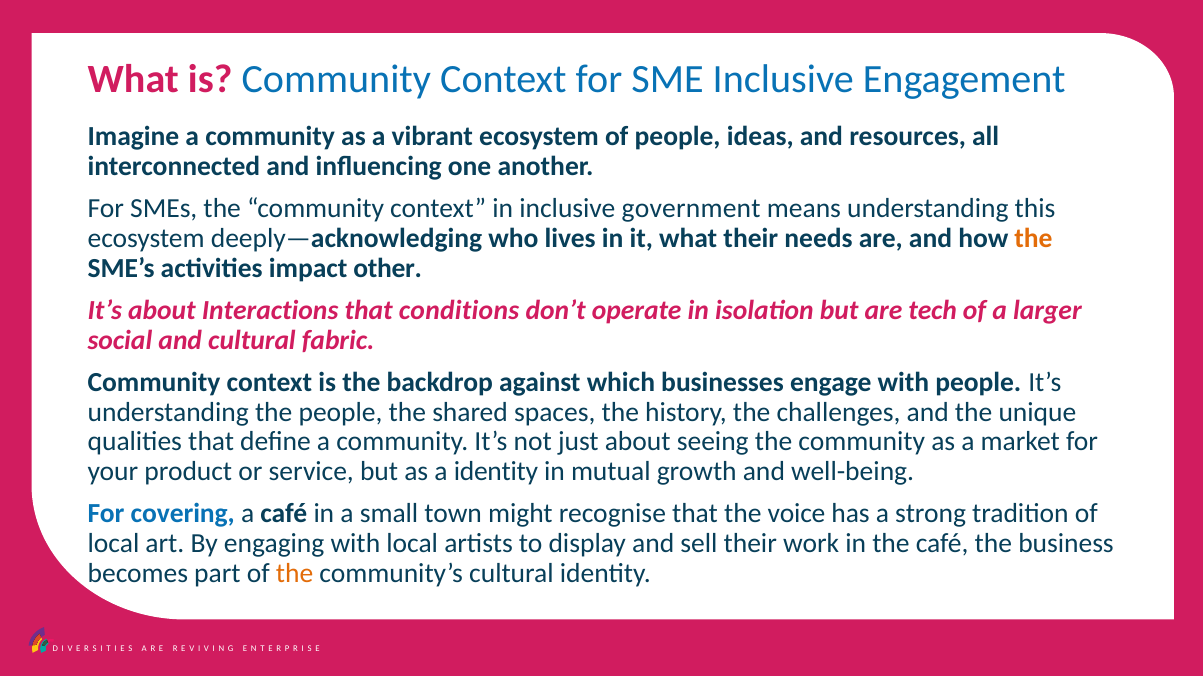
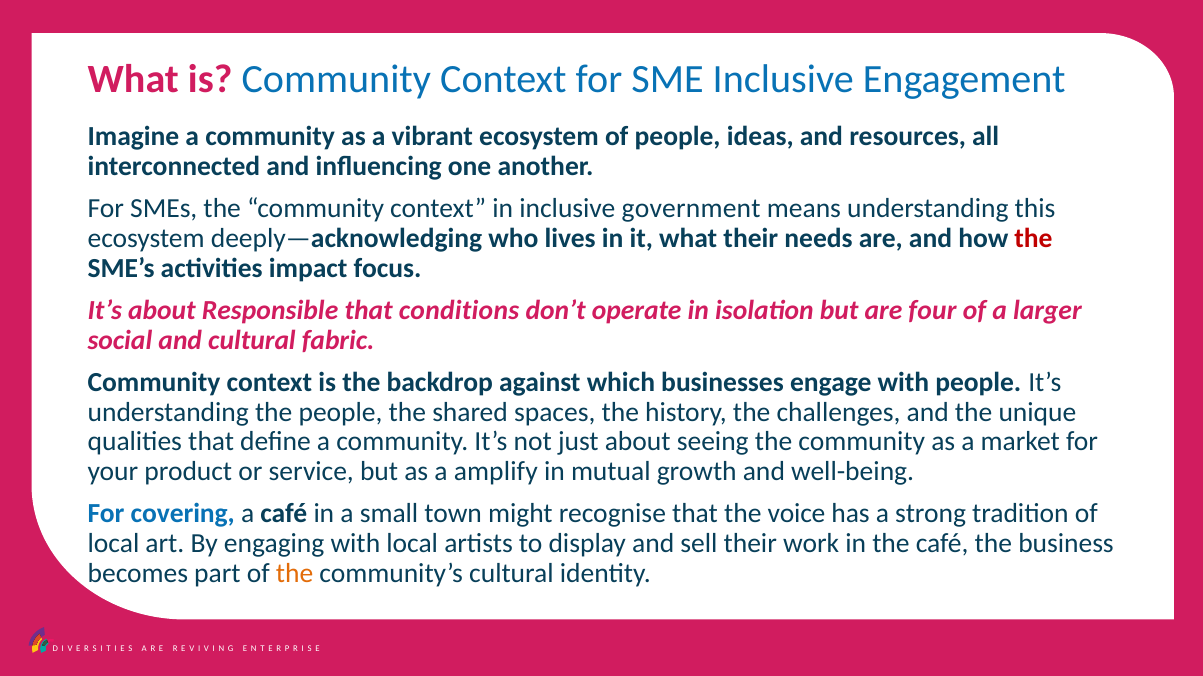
the colour: orange -> red (1034, 238)
other: other -> focus (388, 268)
Interactions: Interactions -> Responsible (270, 311)
tech: tech -> four (933, 311)
a identity: identity -> amplify (496, 472)
